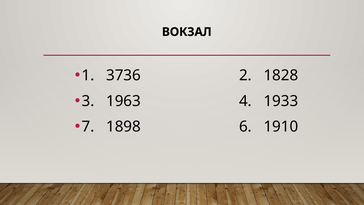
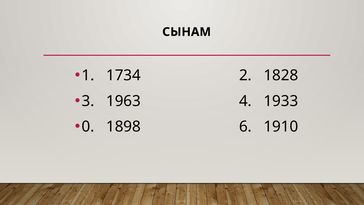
ВОКЗАЛ: ВОКЗАЛ -> СЫНАМ (187, 32)
3736: 3736 -> 1734 (123, 75)
7: 7 -> 0 (88, 127)
